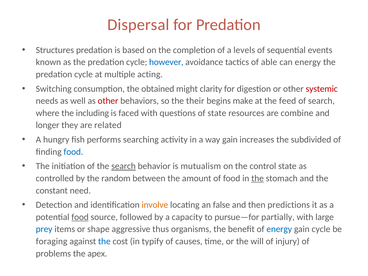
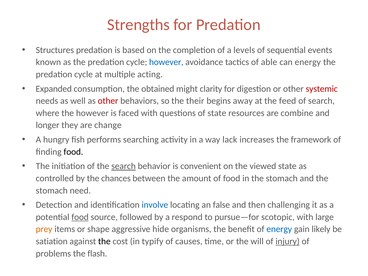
Dispersal: Dispersal -> Strengths (138, 25)
Switching: Switching -> Expanded (54, 89)
make: make -> away (243, 101)
the including: including -> however (92, 113)
related: related -> change (108, 125)
way gain: gain -> lack (230, 140)
subdivided: subdivided -> framework (311, 140)
food colour: blue -> black (73, 152)
mutualism: mutualism -> convenient (201, 166)
control: control -> viewed (263, 166)
random: random -> chances (116, 178)
the underline: present -> none (258, 178)
constant: constant -> stomach (52, 190)
involve colour: orange -> blue (155, 205)
predictions: predictions -> challenging (289, 205)
capacity: capacity -> respond (187, 217)
partially: partially -> scotopic (278, 217)
prey colour: blue -> orange (44, 229)
thus: thus -> hide (161, 229)
gain cycle: cycle -> likely (321, 229)
foraging: foraging -> satiation (52, 241)
the colour: blue -> black (104, 241)
injury underline: none -> present (288, 241)
apex: apex -> flash (97, 253)
